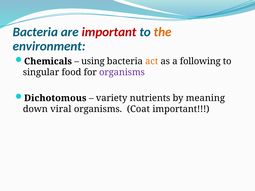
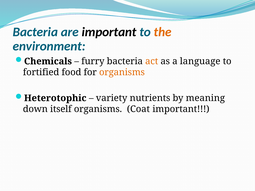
important colour: red -> black (109, 32)
using: using -> furry (93, 61)
following: following -> language (200, 61)
singular: singular -> fortified (41, 72)
organisms colour: purple -> orange (122, 72)
Dichotomous: Dichotomous -> Heterotophic (55, 98)
viral: viral -> itself (61, 109)
